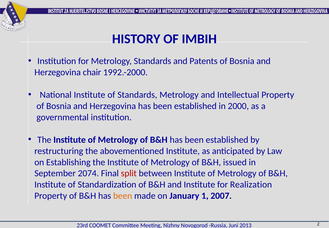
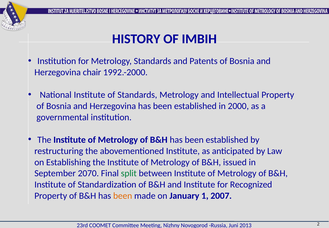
2074: 2074 -> 2070 (88, 173)
split colour: red -> green (129, 173)
Realization: Realization -> Recognized (251, 184)
